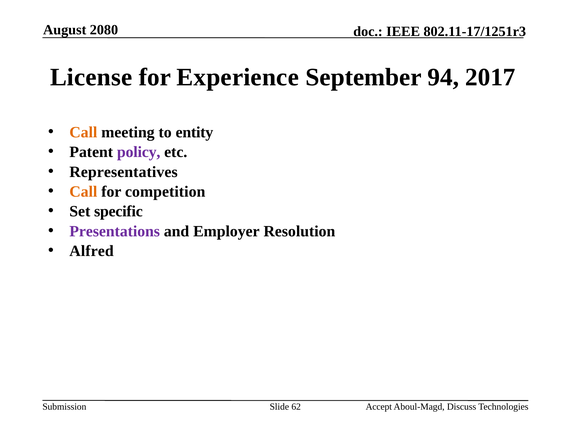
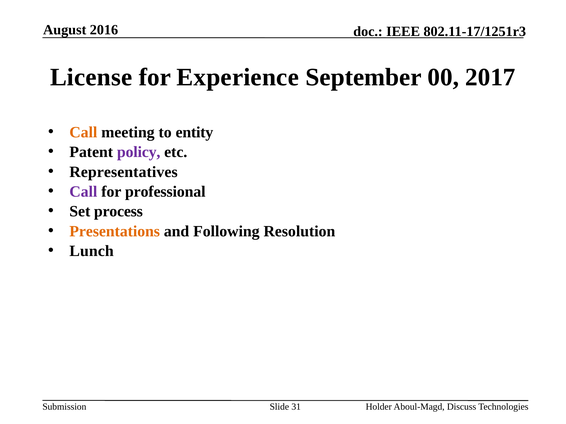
2080: 2080 -> 2016 (104, 30)
94: 94 -> 00 (443, 77)
Call colour: orange -> purple (83, 192)
competition: competition -> professional (165, 192)
specific: specific -> process (118, 212)
Presentations colour: purple -> orange (115, 232)
Employer: Employer -> Following (226, 232)
Alfred: Alfred -> Lunch (92, 251)
62: 62 -> 31 (296, 407)
Accept: Accept -> Holder (379, 407)
